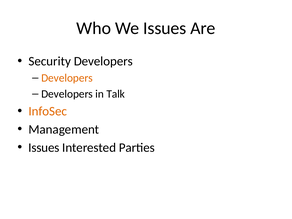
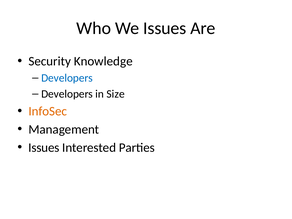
Security Developers: Developers -> Knowledge (103, 61)
Developers colour: orange -> blue (67, 78)
Talk: Talk -> Size (116, 94)
